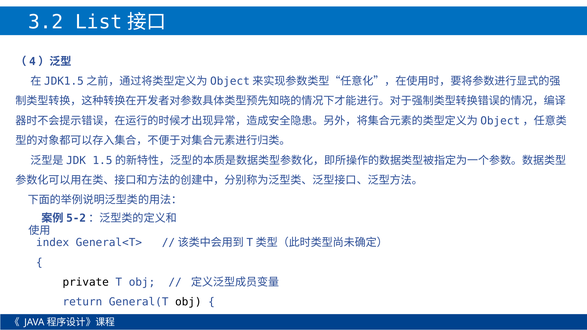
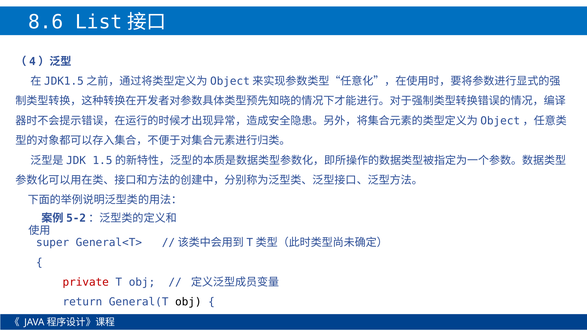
3.2: 3.2 -> 8.6 (46, 22)
index: index -> super (53, 243)
private colour: black -> red (86, 282)
